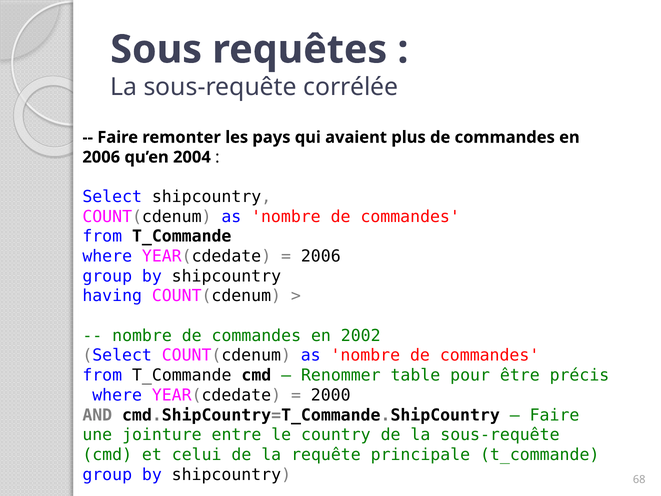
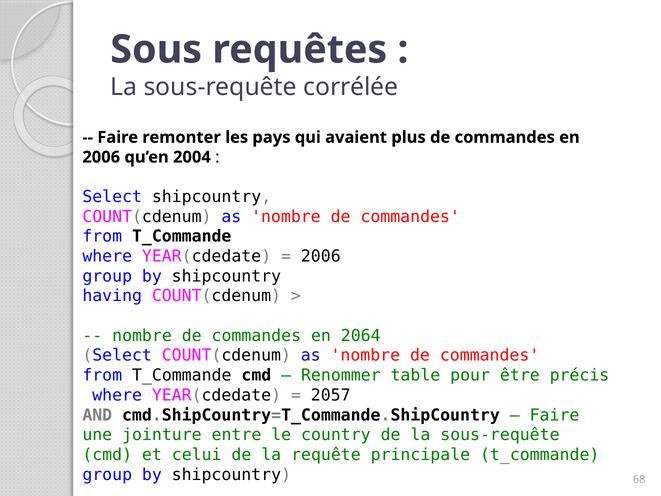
2002: 2002 -> 2064 (361, 336)
2000: 2000 -> 2057 (331, 395)
